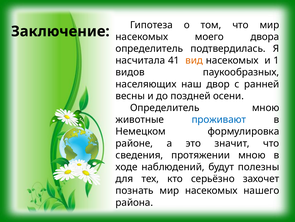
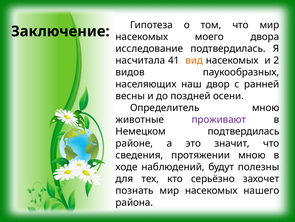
определитель: определитель -> исследование (149, 48)
1: 1 -> 2 (276, 60)
проживают colour: blue -> purple (219, 119)
Немецком формулировка: формулировка -> подтвердилась (244, 131)
